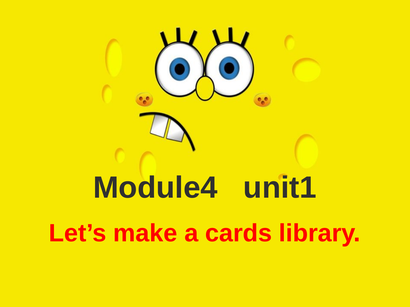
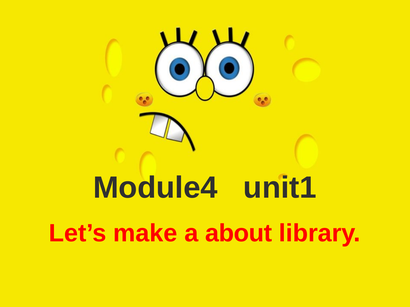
cards: cards -> about (239, 234)
